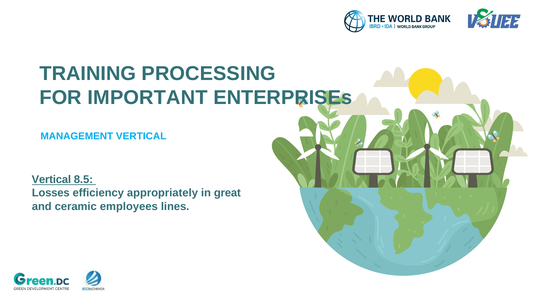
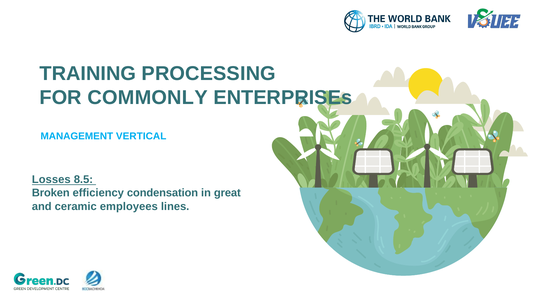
IMPORTANT: IMPORTANT -> COMMONLY (148, 98)
Vertical: Vertical -> Losses (51, 180)
Losses: Losses -> Broken (51, 193)
appropriately: appropriately -> condensation (163, 193)
